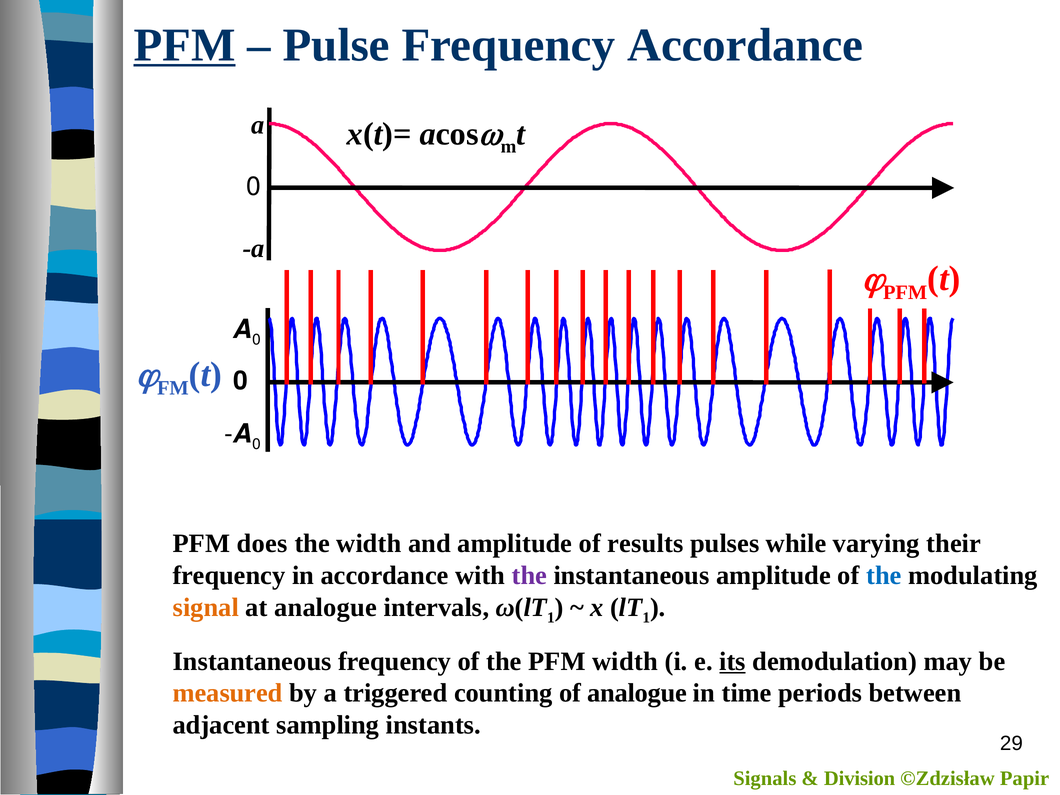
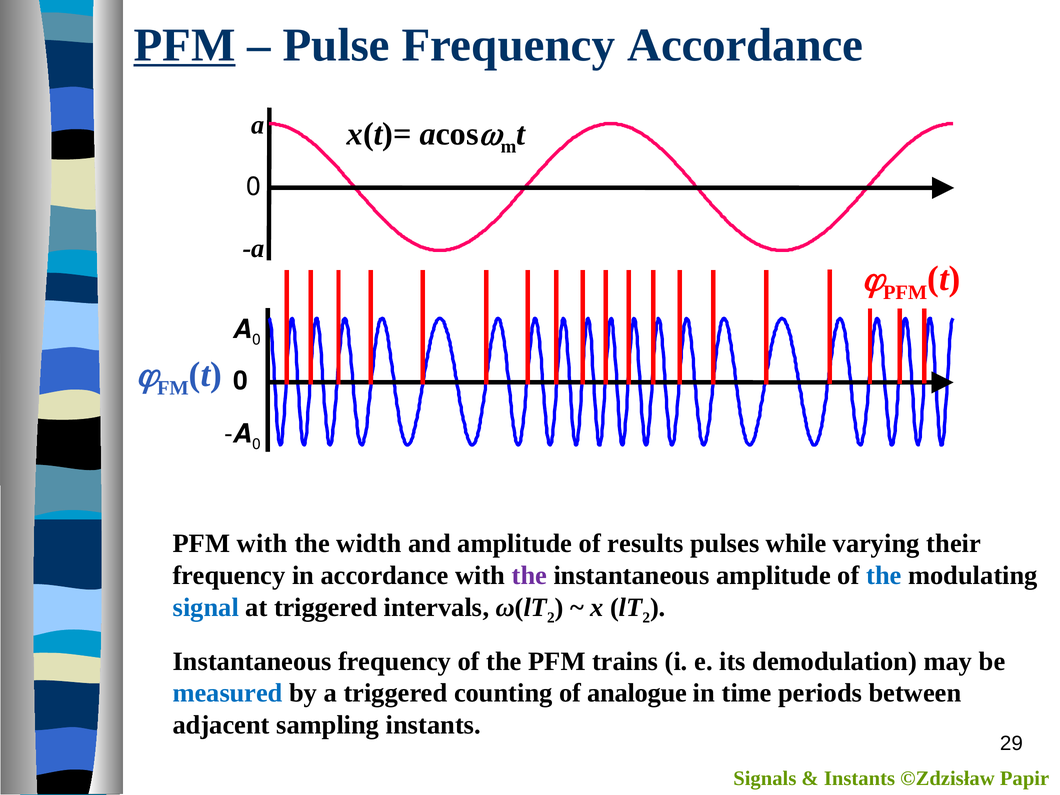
PFM does: does -> with (262, 544)
signal colour: orange -> blue (206, 607)
at analogue: analogue -> triggered (326, 607)
1: 1 -> 2 (551, 618)
1: 1 -> 2 (646, 618)
PFM width: width -> trains (625, 661)
its underline: present -> none (732, 661)
measured colour: orange -> blue (228, 693)
Division: Division -> Instants (859, 779)
